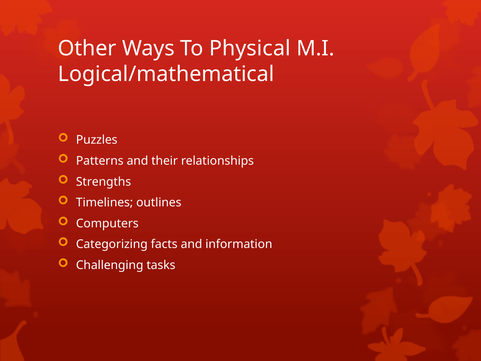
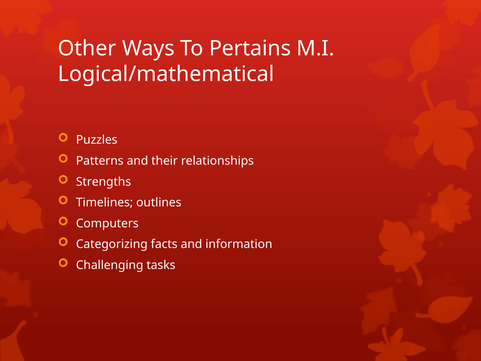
Physical: Physical -> Pertains (250, 49)
